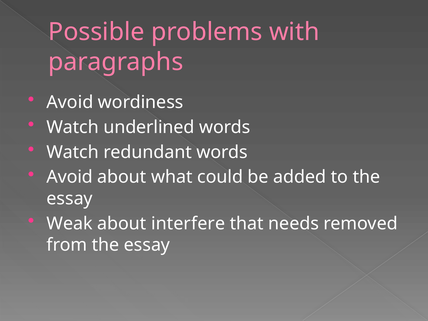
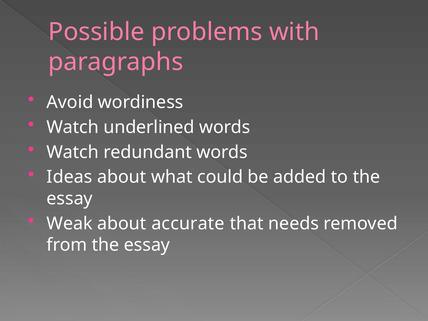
Avoid: Avoid -> Ideas (70, 177)
interfere: interfere -> accurate (188, 223)
